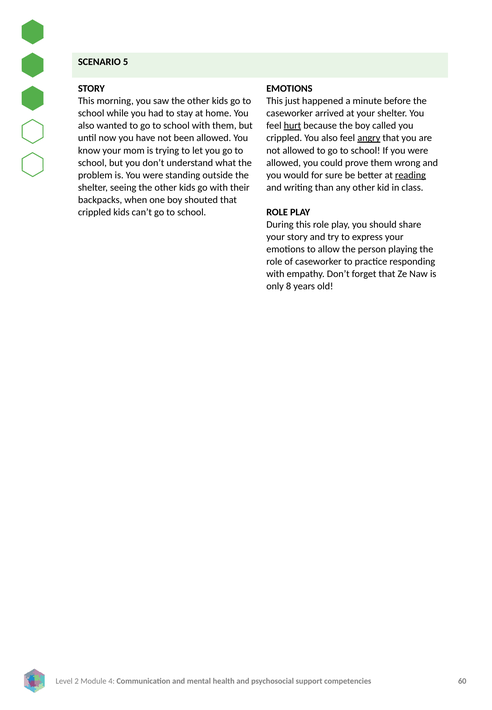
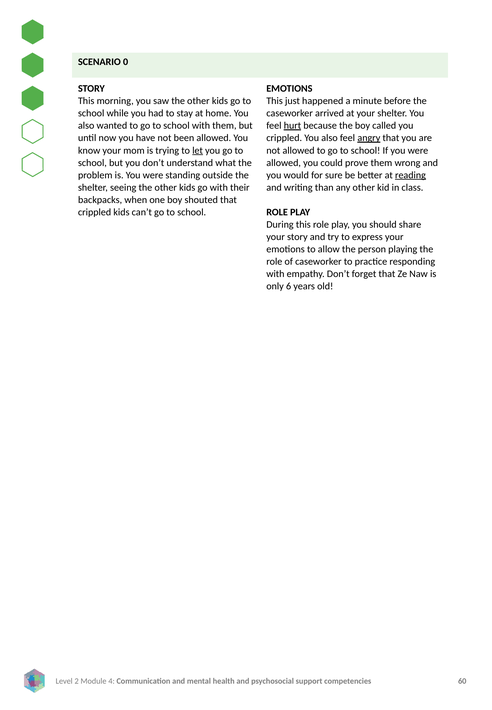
5: 5 -> 0 (126, 62)
let underline: none -> present (198, 151)
8: 8 -> 6 (289, 287)
